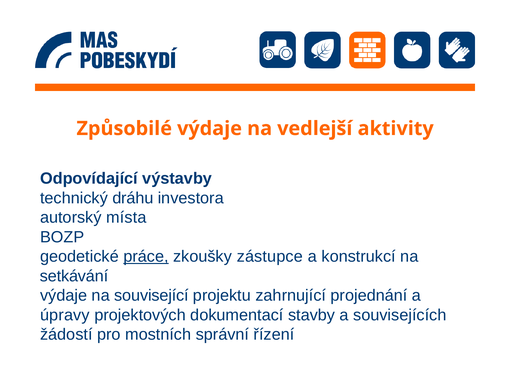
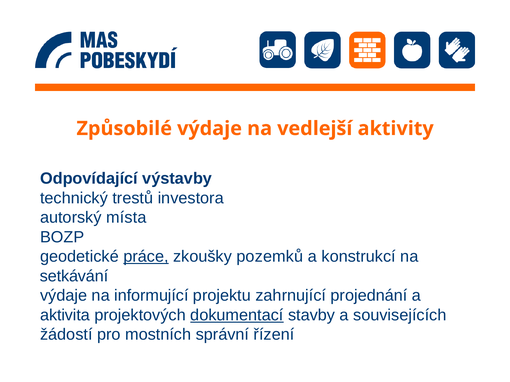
dráhu: dráhu -> trestů (133, 198)
zástupce: zástupce -> pozemků (270, 257)
související: související -> informující (151, 296)
úpravy: úpravy -> aktivita (65, 316)
dokumentací underline: none -> present (237, 316)
